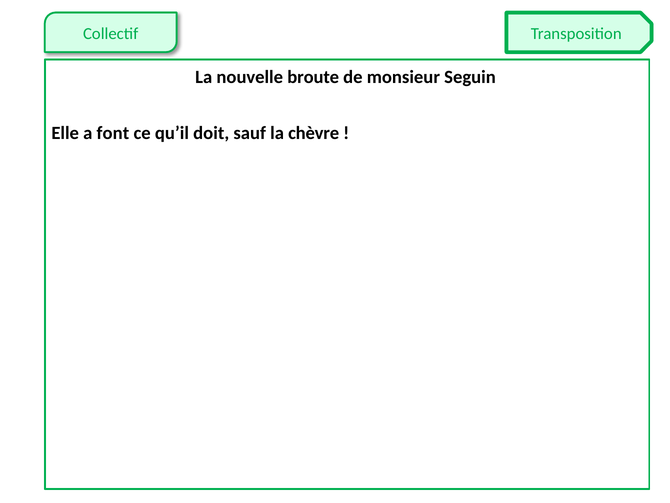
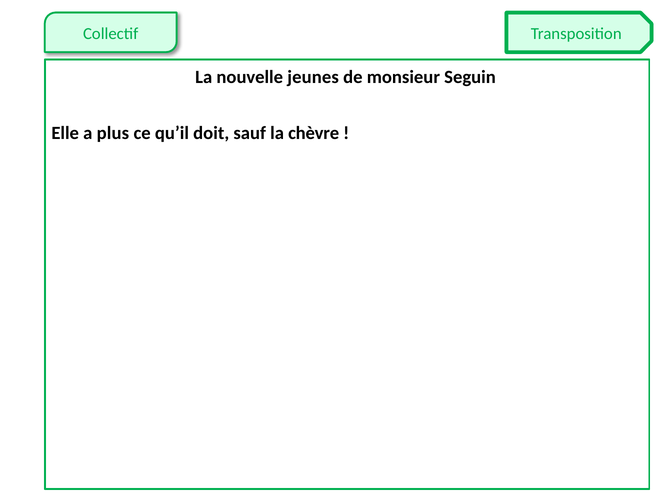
broute: broute -> jeunes (313, 77)
font: font -> plus (113, 133)
